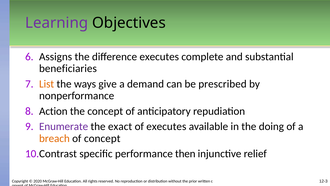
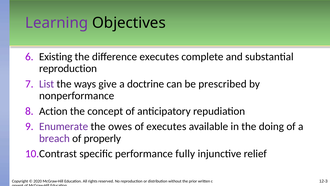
Assigns: Assigns -> Existing (56, 57)
beneficiaries: beneficiaries -> reproduction (68, 68)
List colour: orange -> purple (47, 84)
demand: demand -> doctrine (146, 84)
exact: exact -> owes (120, 126)
breach colour: orange -> purple (54, 138)
of concept: concept -> properly (102, 138)
then: then -> fully (185, 154)
